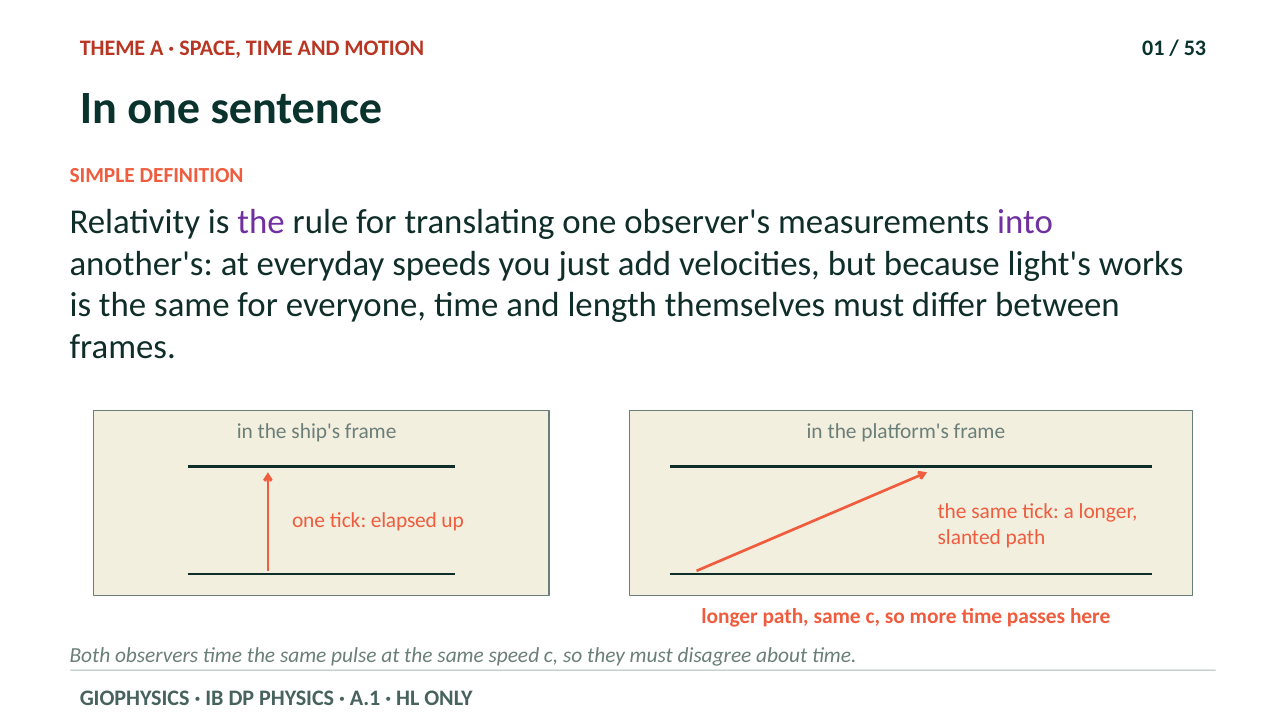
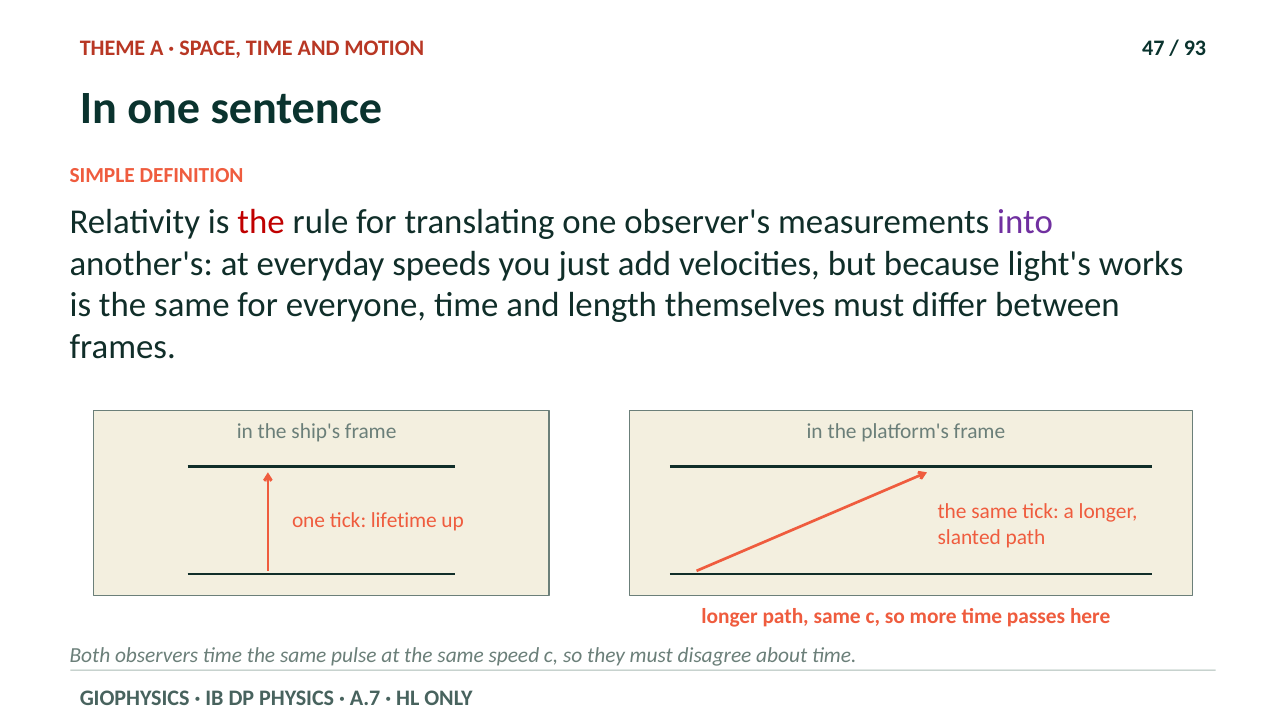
01: 01 -> 47 (1153, 48)
53: 53 -> 93 (1195, 48)
the colour: purple -> red (261, 222)
elapsed: elapsed -> lifetime (404, 520)
A.1: A.1 -> A.7 (365, 698)
